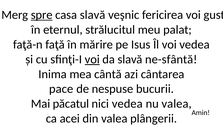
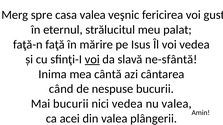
spre underline: present -> none (42, 15)
casa slavă: slavă -> valea (93, 15)
pace: pace -> când (61, 89)
Mai păcatul: păcatul -> bucurii (71, 104)
